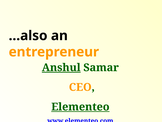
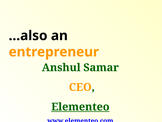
Anshul underline: present -> none (61, 67)
